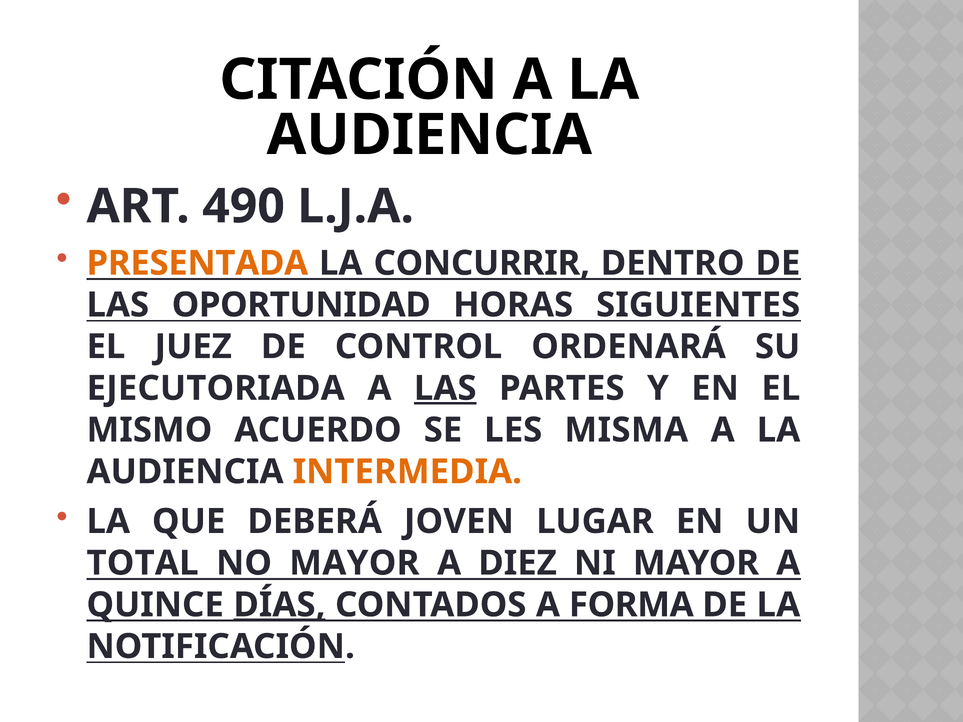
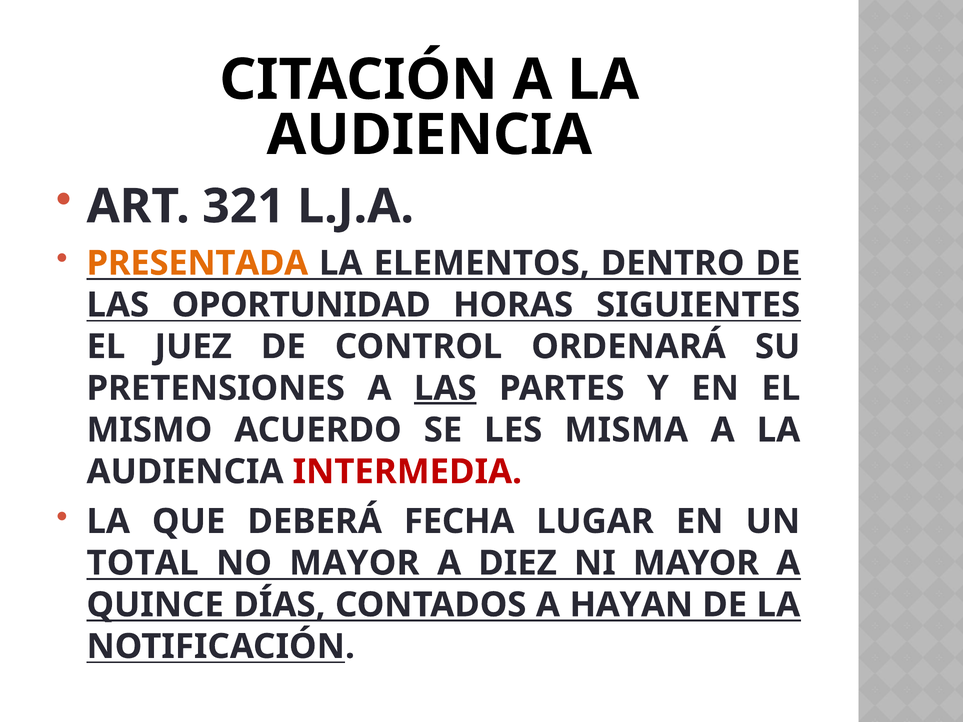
490: 490 -> 321 (244, 207)
CONCURRIR: CONCURRIR -> ELEMENTOS (482, 263)
EJECUTORIADA: EJECUTORIADA -> PRETENSIONES (216, 388)
INTERMEDIA colour: orange -> red (407, 472)
JOVEN: JOVEN -> FECHA (459, 522)
DÍAS underline: present -> none (279, 605)
FORMA: FORMA -> HAYAN (631, 605)
